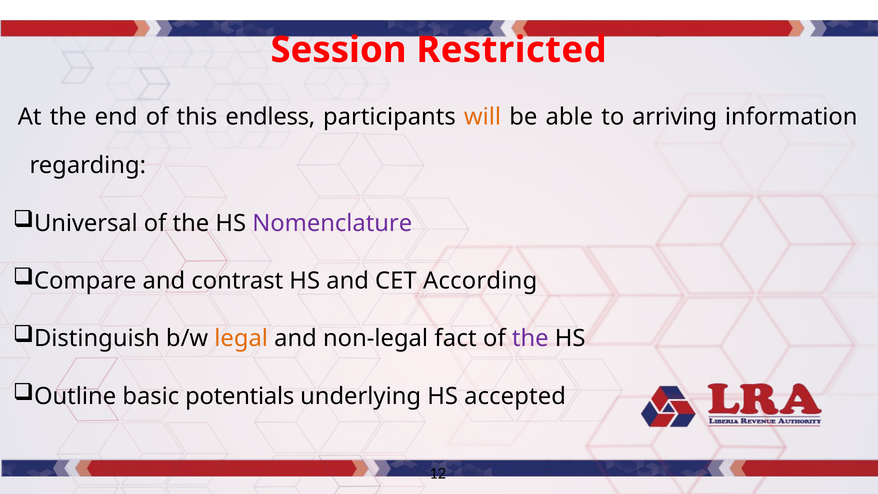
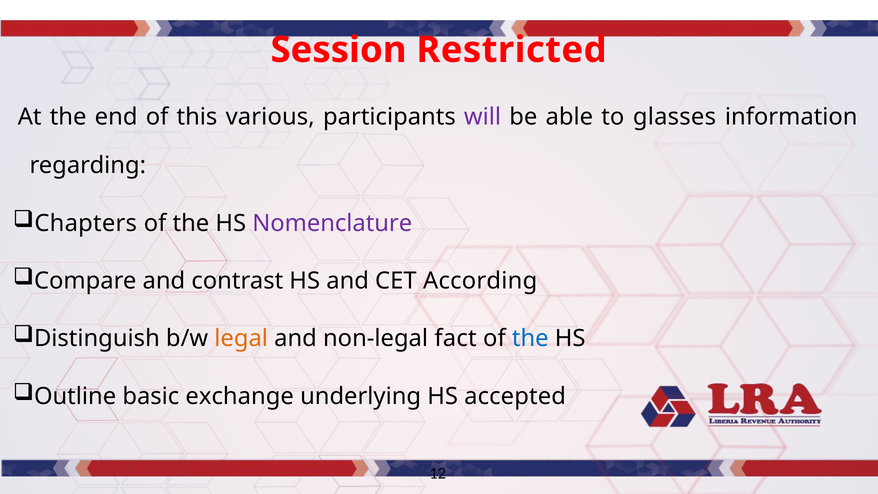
endless: endless -> various (270, 117)
will colour: orange -> purple (483, 117)
arriving: arriving -> glasses (674, 117)
Universal: Universal -> Chapters (86, 223)
the colour: purple -> blue (530, 338)
potentials: potentials -> exchange (240, 396)
